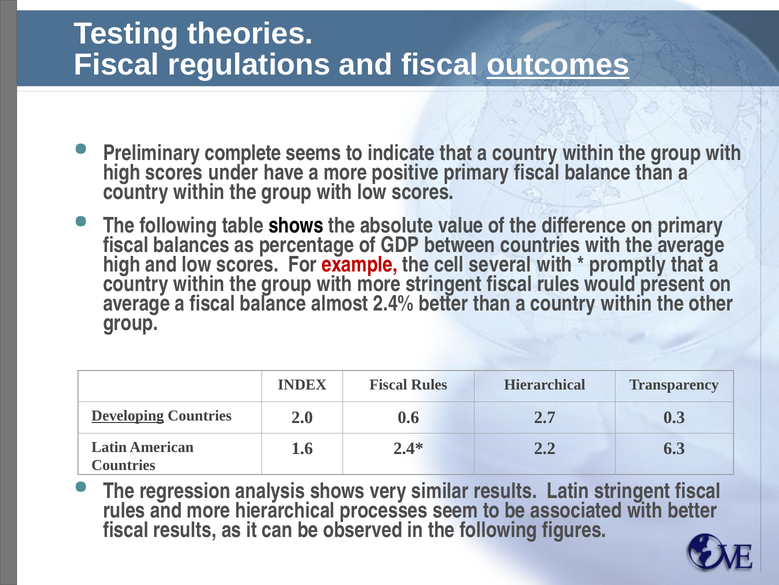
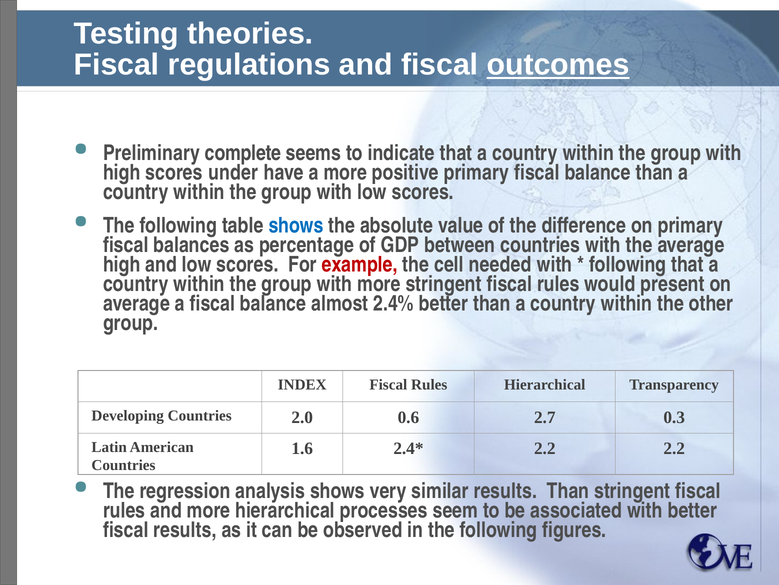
shows colour: black -> blue (296, 225)
several: several -> needed (500, 264)
promptly: promptly -> following (628, 264)
Developing underline: present -> none (128, 415)
2.2 6.3: 6.3 -> 2.2 (674, 448)
results Latin: Latin -> Than (568, 491)
